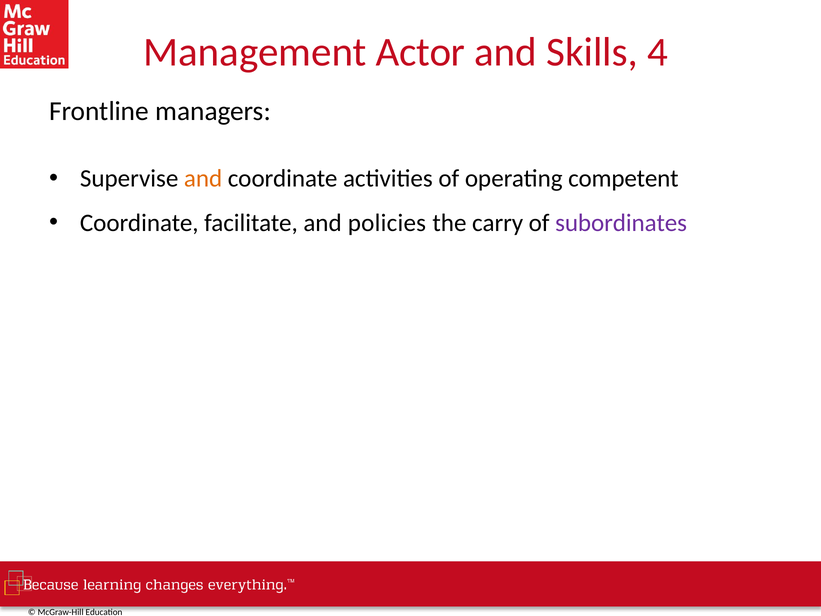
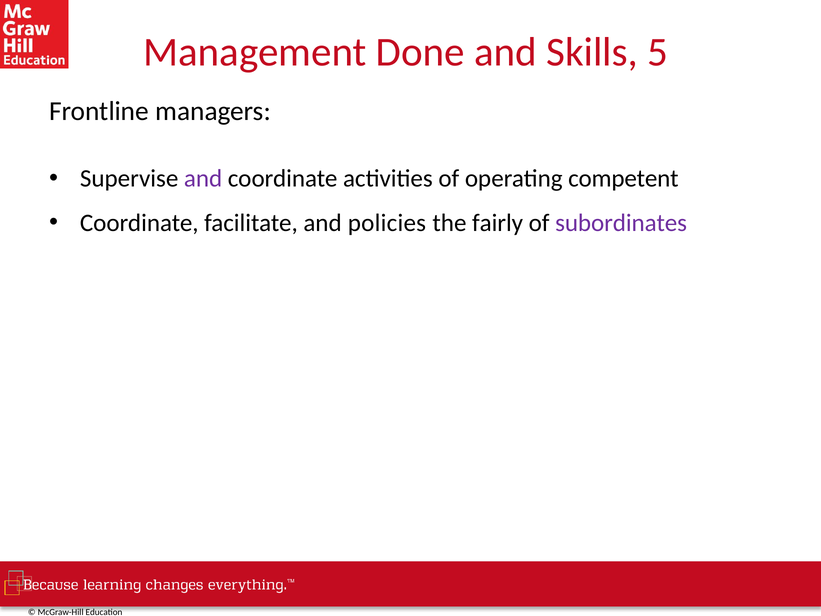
Actor: Actor -> Done (420, 52)
4: 4 -> 5 (658, 52)
and colour: orange -> purple (203, 179)
carry: carry -> fairly (498, 223)
